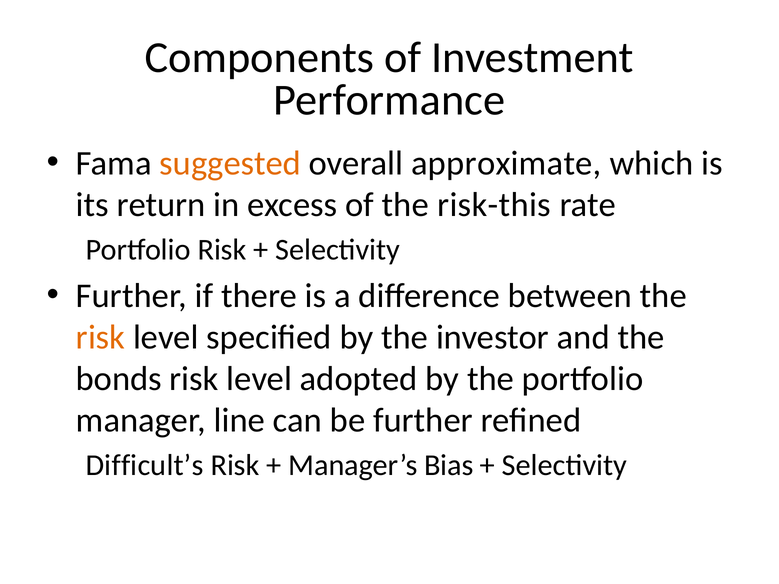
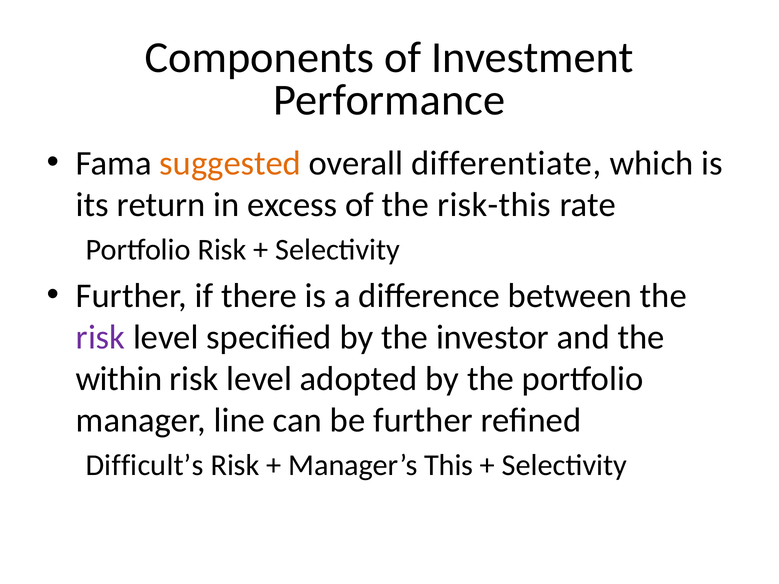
approximate: approximate -> differentiate (506, 163)
risk colour: orange -> purple (101, 337)
bonds: bonds -> within (119, 379)
Bias: Bias -> This (449, 465)
